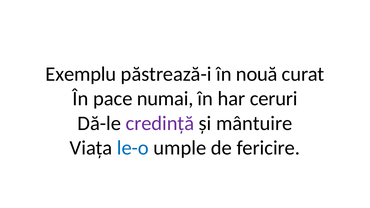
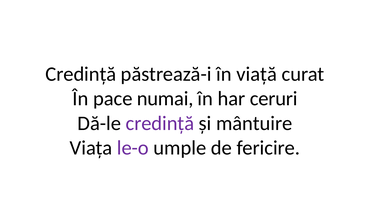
Exemplu: Exemplu -> Credință (81, 74)
nouă: nouă -> viață (257, 74)
le-o colour: blue -> purple (133, 148)
